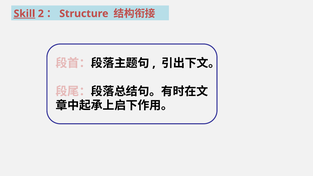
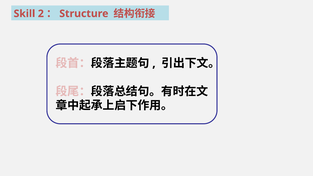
Skill underline: present -> none (24, 14)
